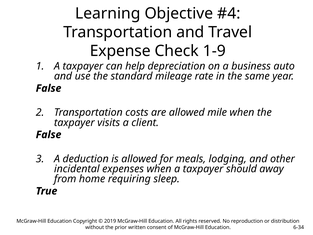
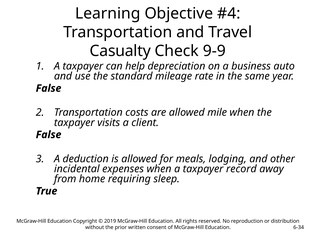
Expense: Expense -> Casualty (120, 51)
1-9: 1-9 -> 9-9 (214, 51)
should: should -> record (241, 169)
